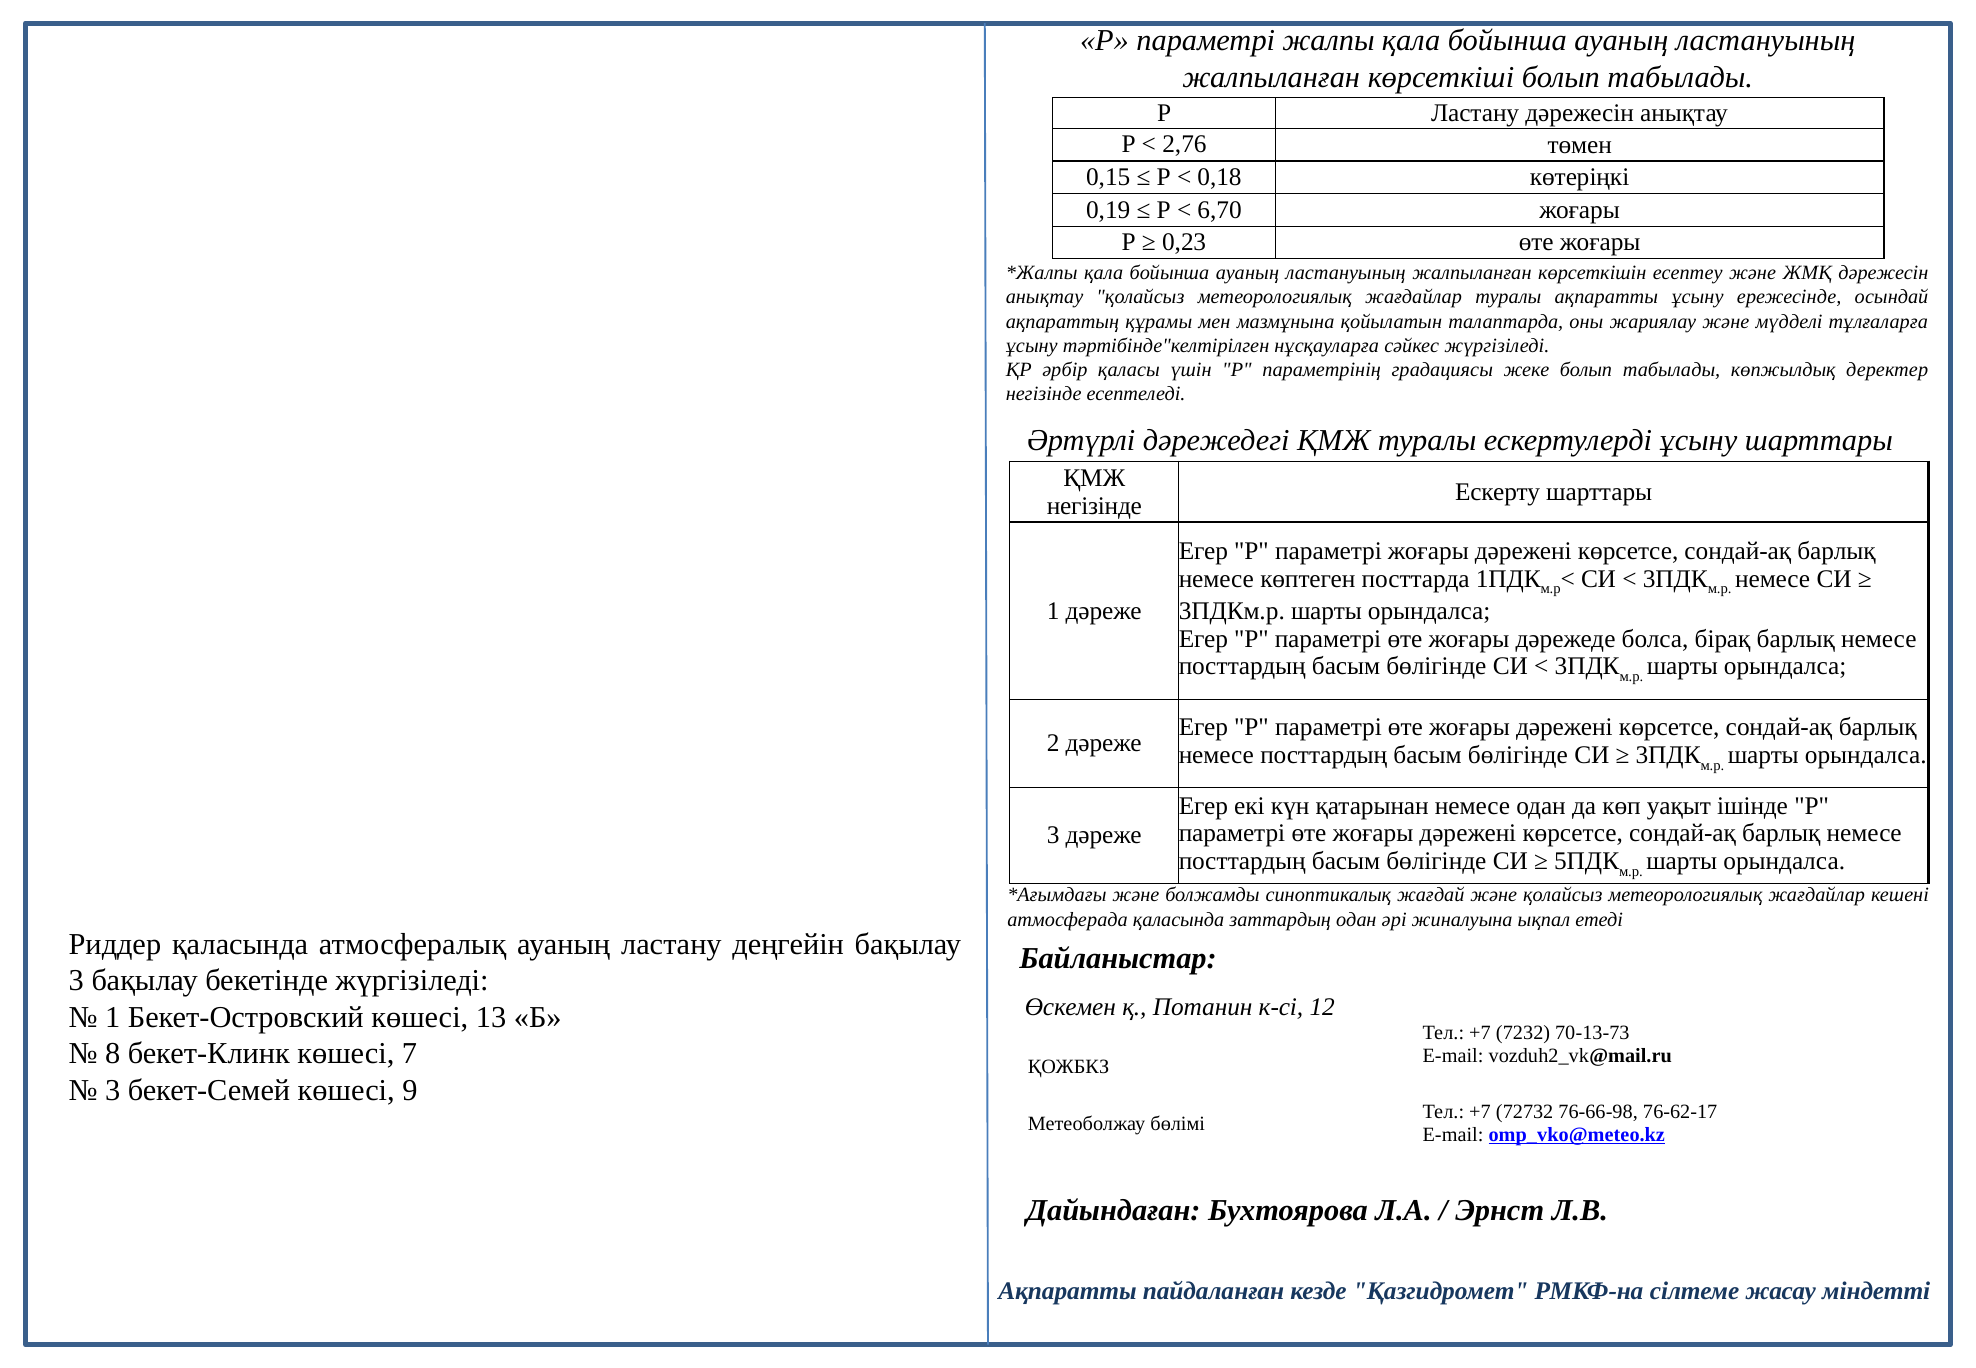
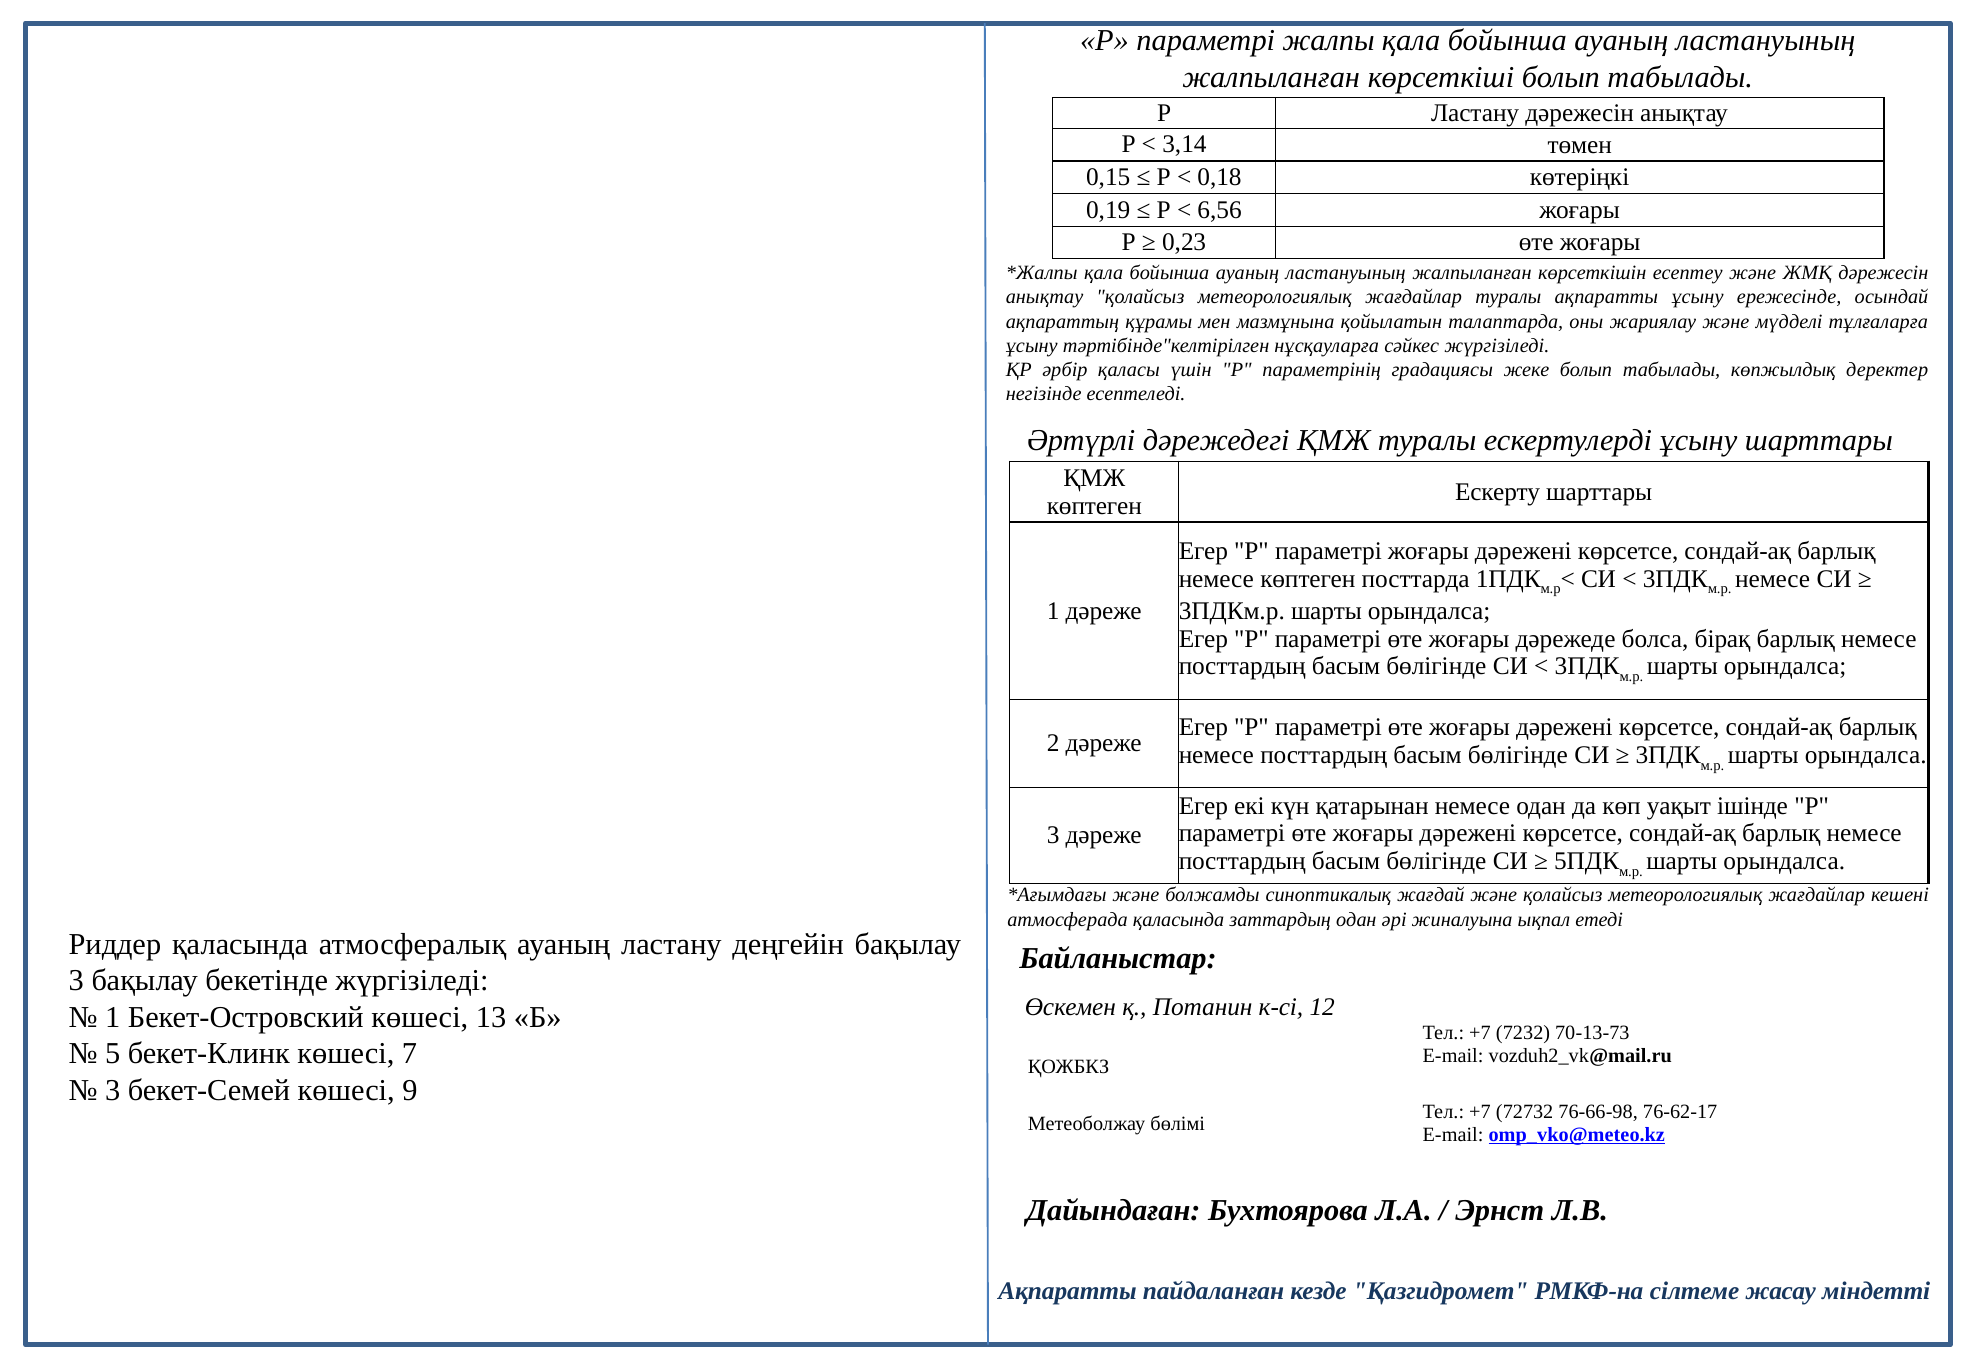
2,76: 2,76 -> 3,14 (1184, 144)
6,70: 6,70 -> 6,56 (1220, 210)
негізінде: негізінде -> көптеген (1094, 506)
8: 8 -> 5 (113, 1054)
